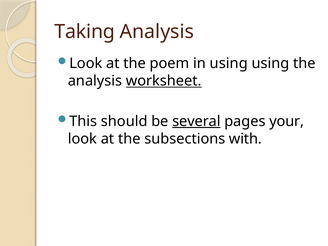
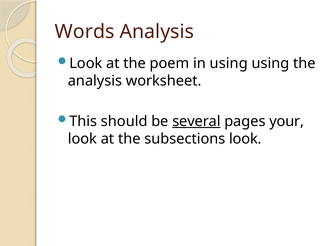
Taking: Taking -> Words (85, 32)
worksheet underline: present -> none (164, 81)
subsections with: with -> look (245, 139)
